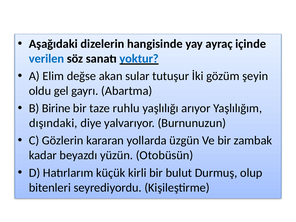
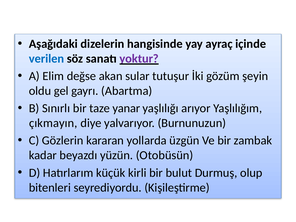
yoktur colour: blue -> purple (139, 59)
Birine: Birine -> Sınırlı (56, 108)
ruhlu: ruhlu -> yanar (126, 108)
dışındaki: dışındaki -> çıkmayın (53, 123)
